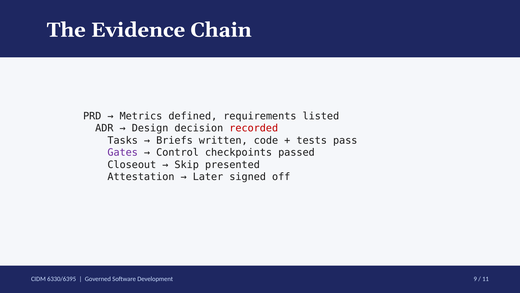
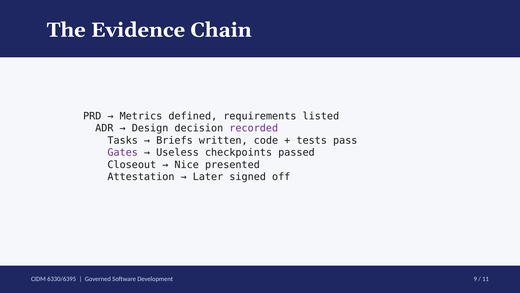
recorded colour: red -> purple (254, 128)
Control: Control -> Useless (178, 152)
Skip: Skip -> Nice (187, 164)
